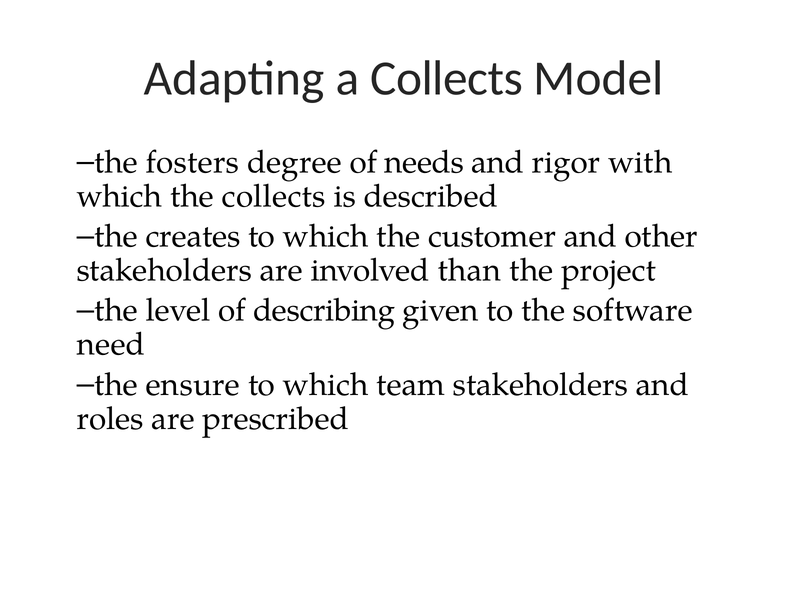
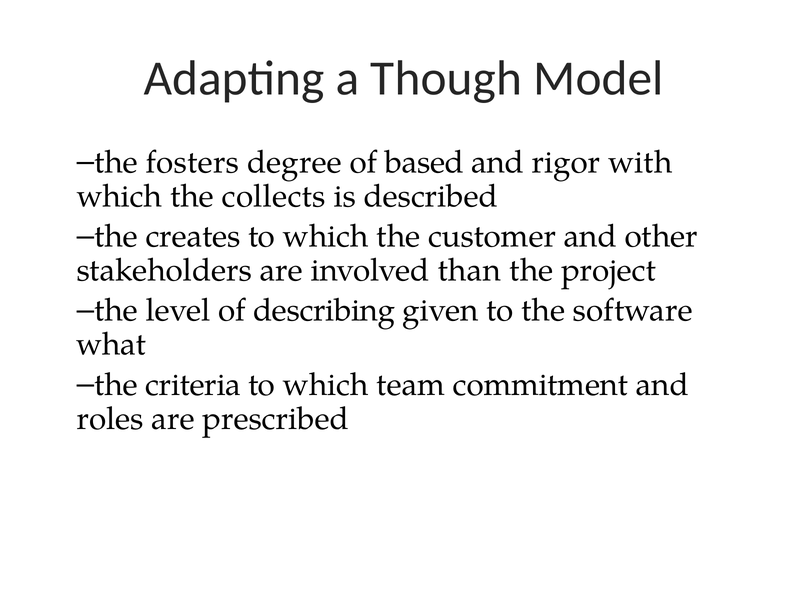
a Collects: Collects -> Though (446, 78)
needs: needs -> based (424, 162)
need: need -> what (111, 345)
ensure: ensure -> criteria (193, 385)
team stakeholders: stakeholders -> commitment (540, 385)
